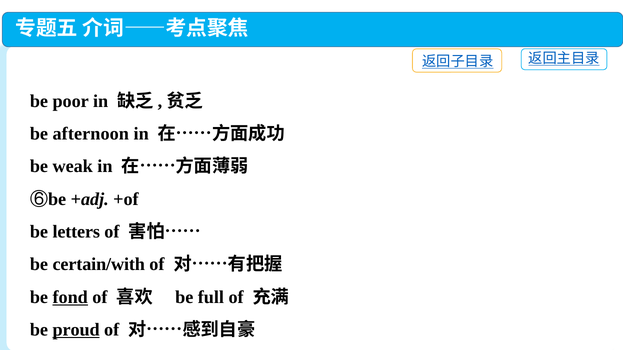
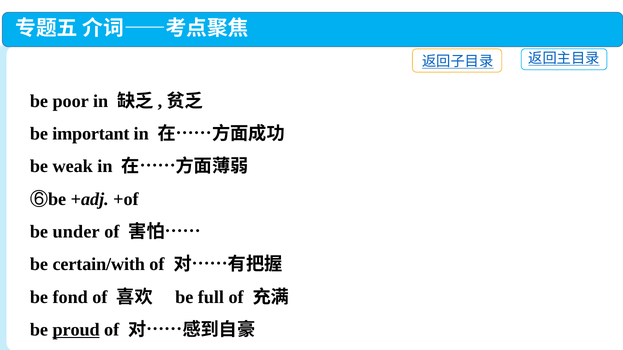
afternoon: afternoon -> important (91, 134)
letters: letters -> under (76, 232)
fond underline: present -> none (70, 297)
